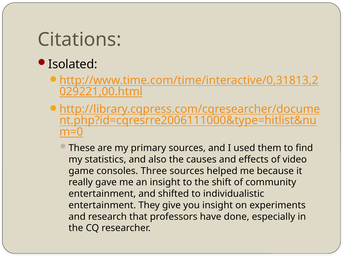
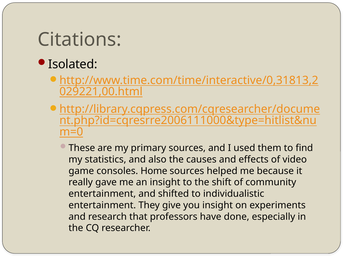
Three: Three -> Home (154, 171)
